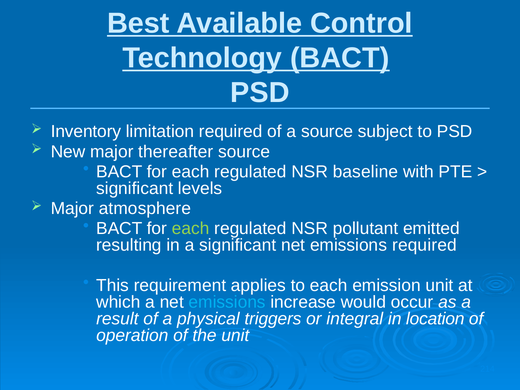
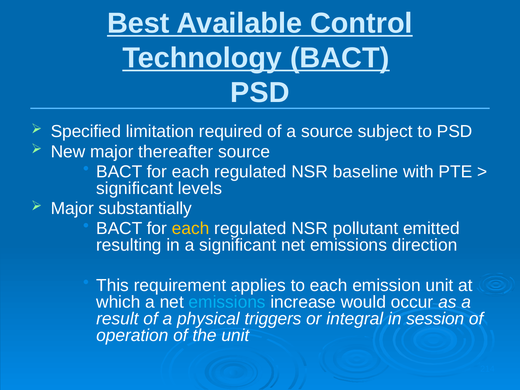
Inventory: Inventory -> Specified (86, 132)
atmosphere: atmosphere -> substantially (145, 208)
each colour: light green -> yellow (191, 229)
emissions required: required -> direction (425, 245)
location: location -> session (435, 319)
